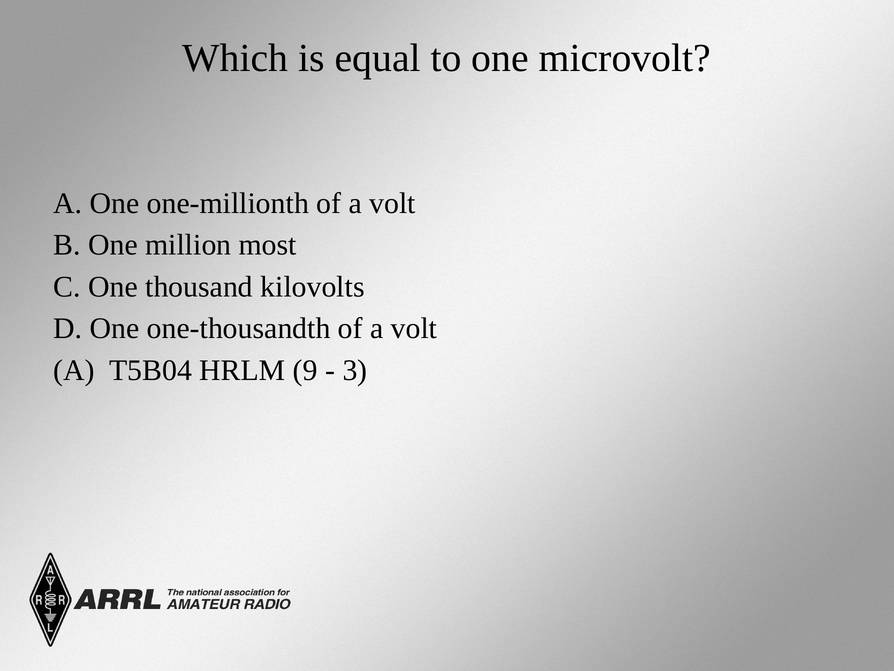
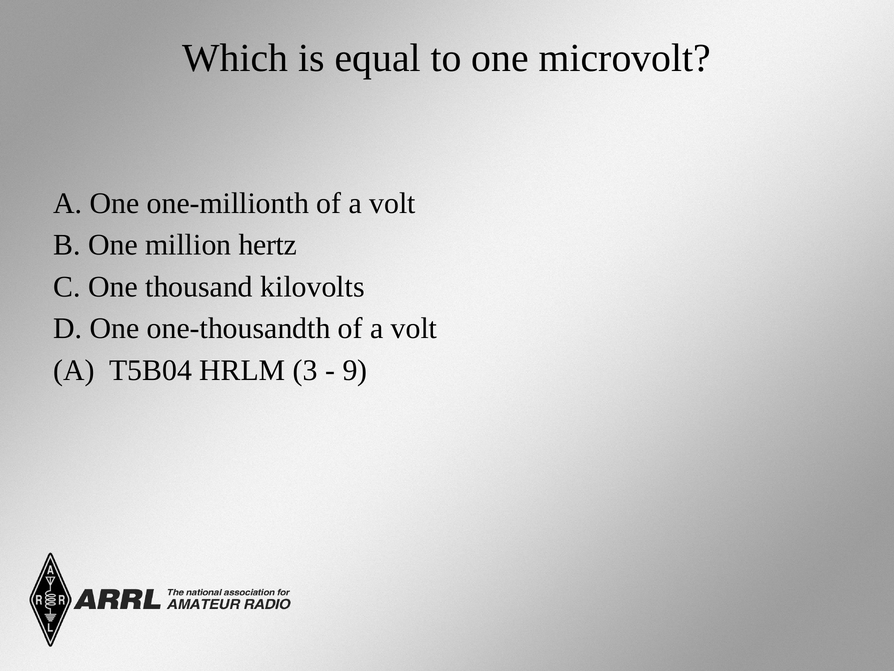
most: most -> hertz (268, 245)
9: 9 -> 3 (305, 370)
3: 3 -> 9 (355, 370)
